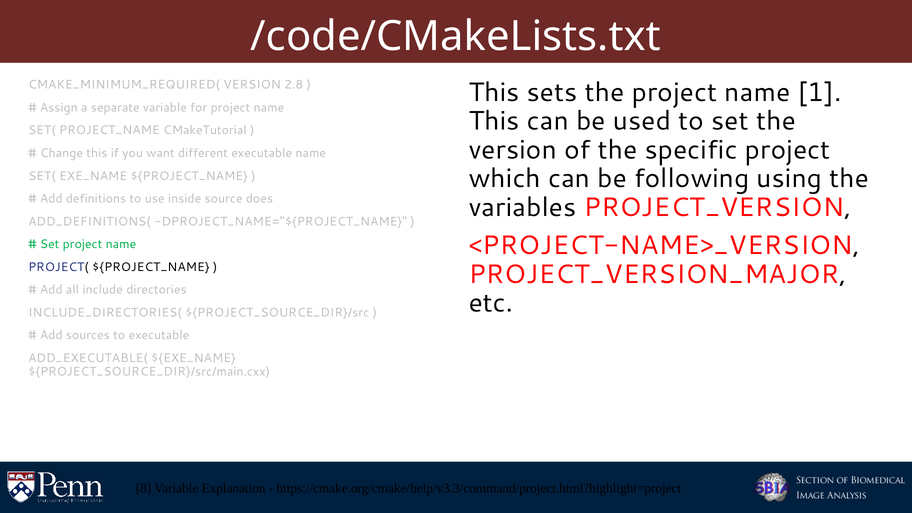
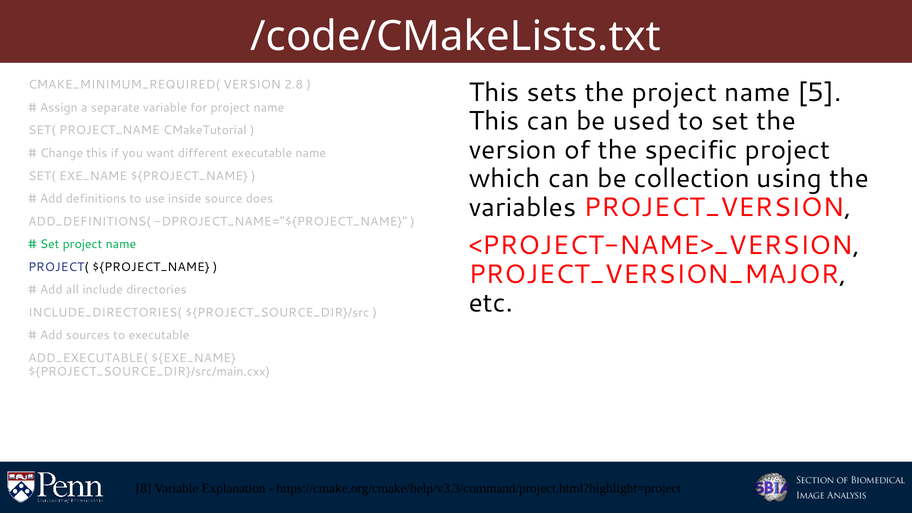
1: 1 -> 5 (820, 92)
following: following -> collection (692, 179)
